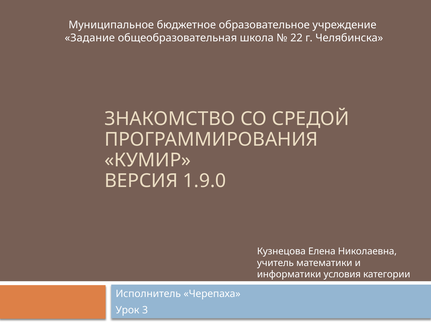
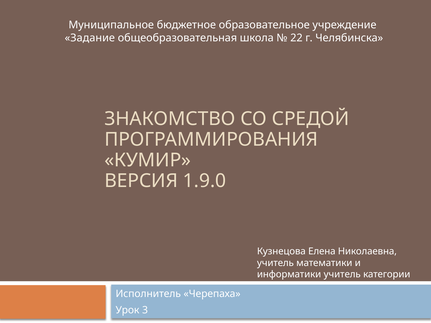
информатики условия: условия -> учитель (342, 275)
